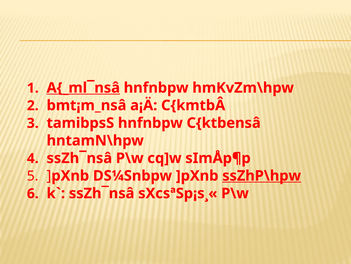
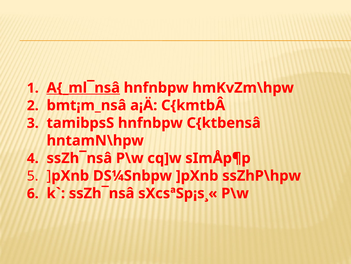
ssZhP\hpw underline: present -> none (262, 175)
